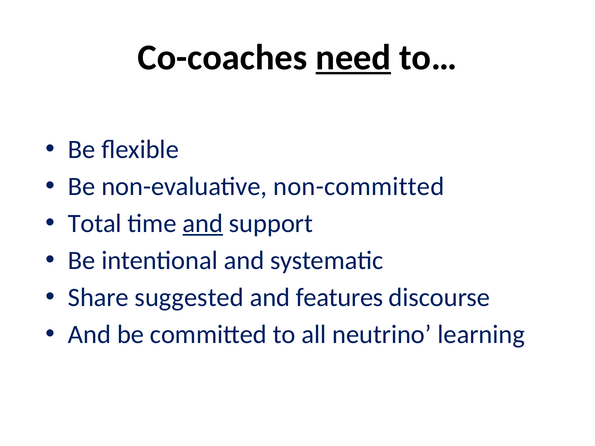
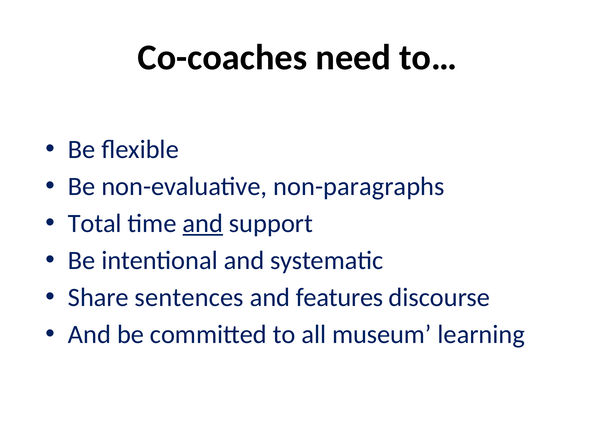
need underline: present -> none (353, 58)
non-committed: non-committed -> non-paragraphs (359, 187)
suggested: suggested -> sentences (189, 298)
neutrino: neutrino -> museum (382, 335)
